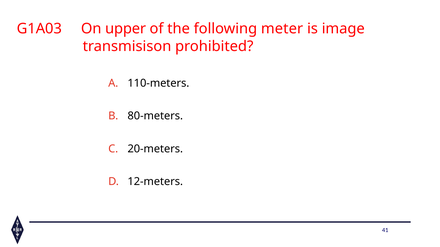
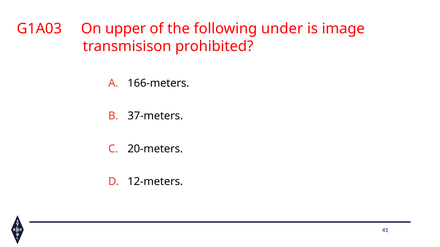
meter: meter -> under (282, 29)
110-meters: 110-meters -> 166-meters (158, 83)
80-meters: 80-meters -> 37-meters (155, 116)
